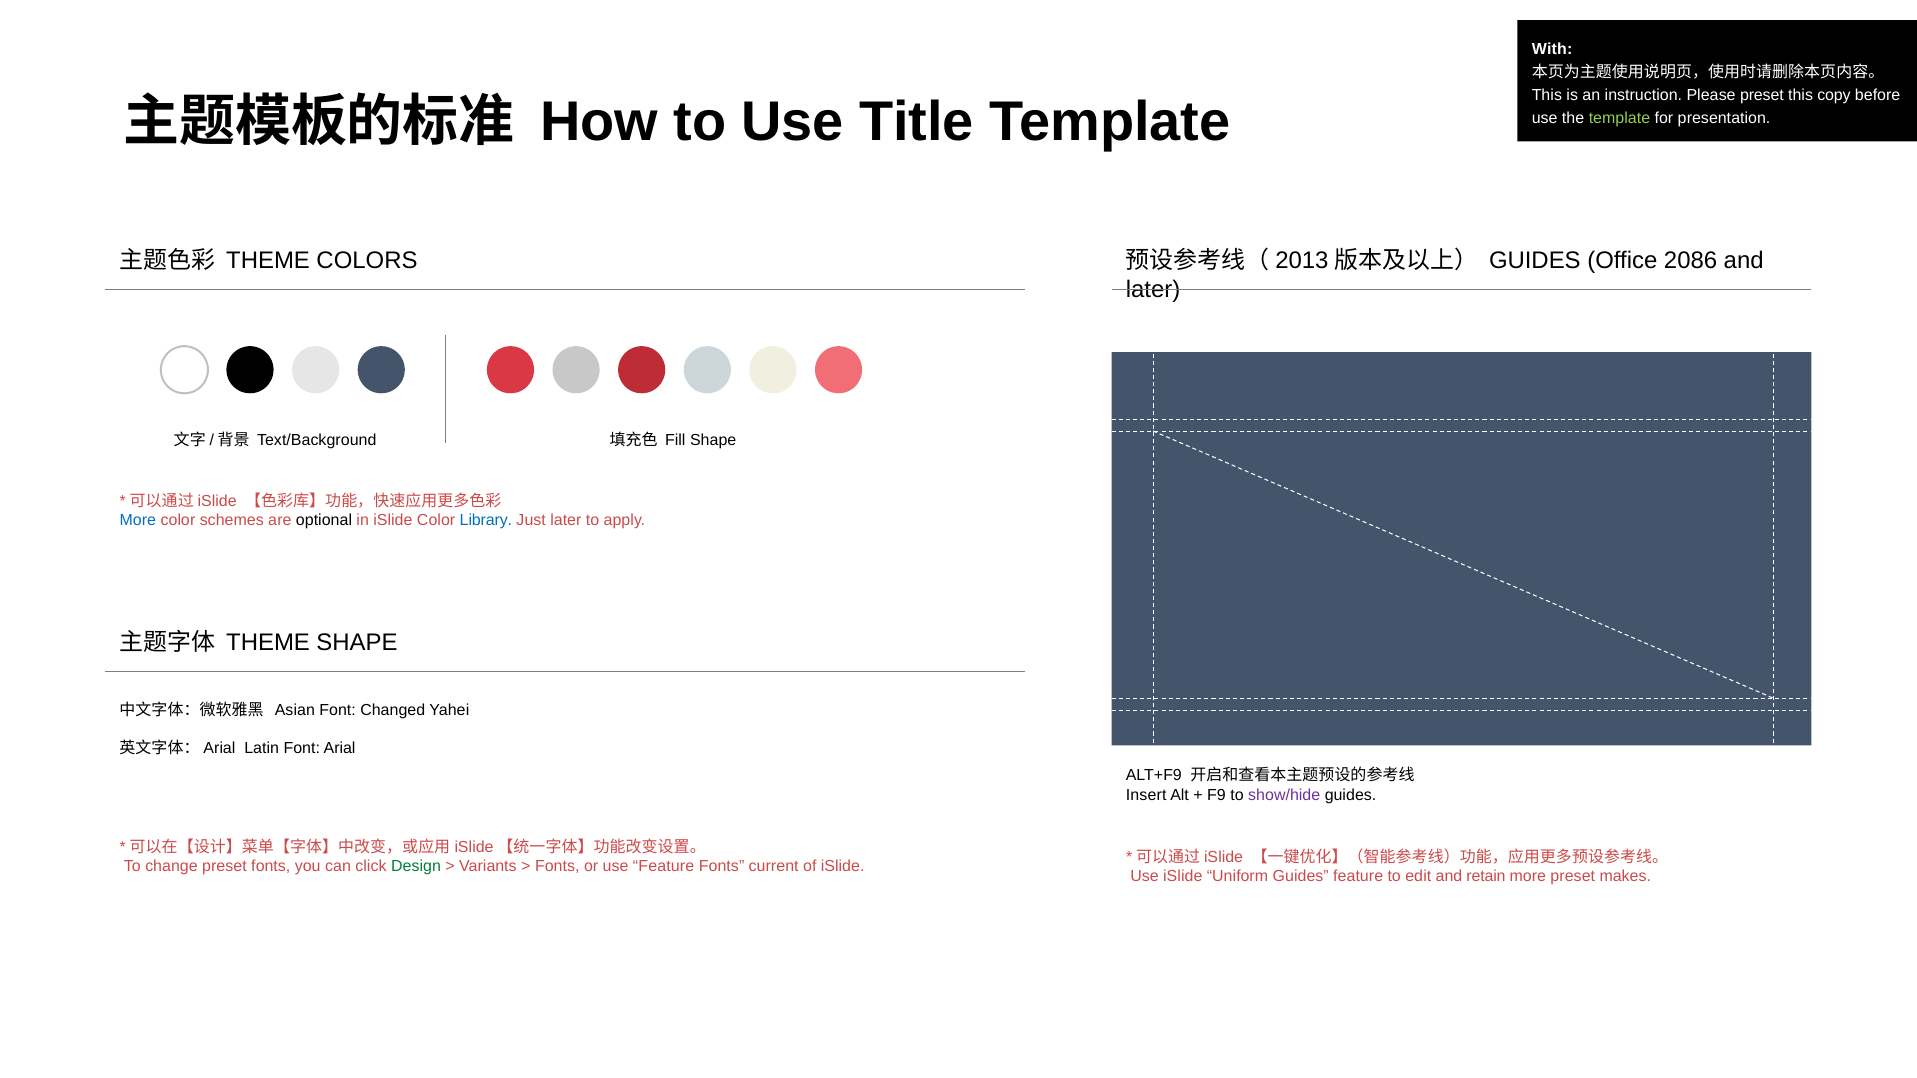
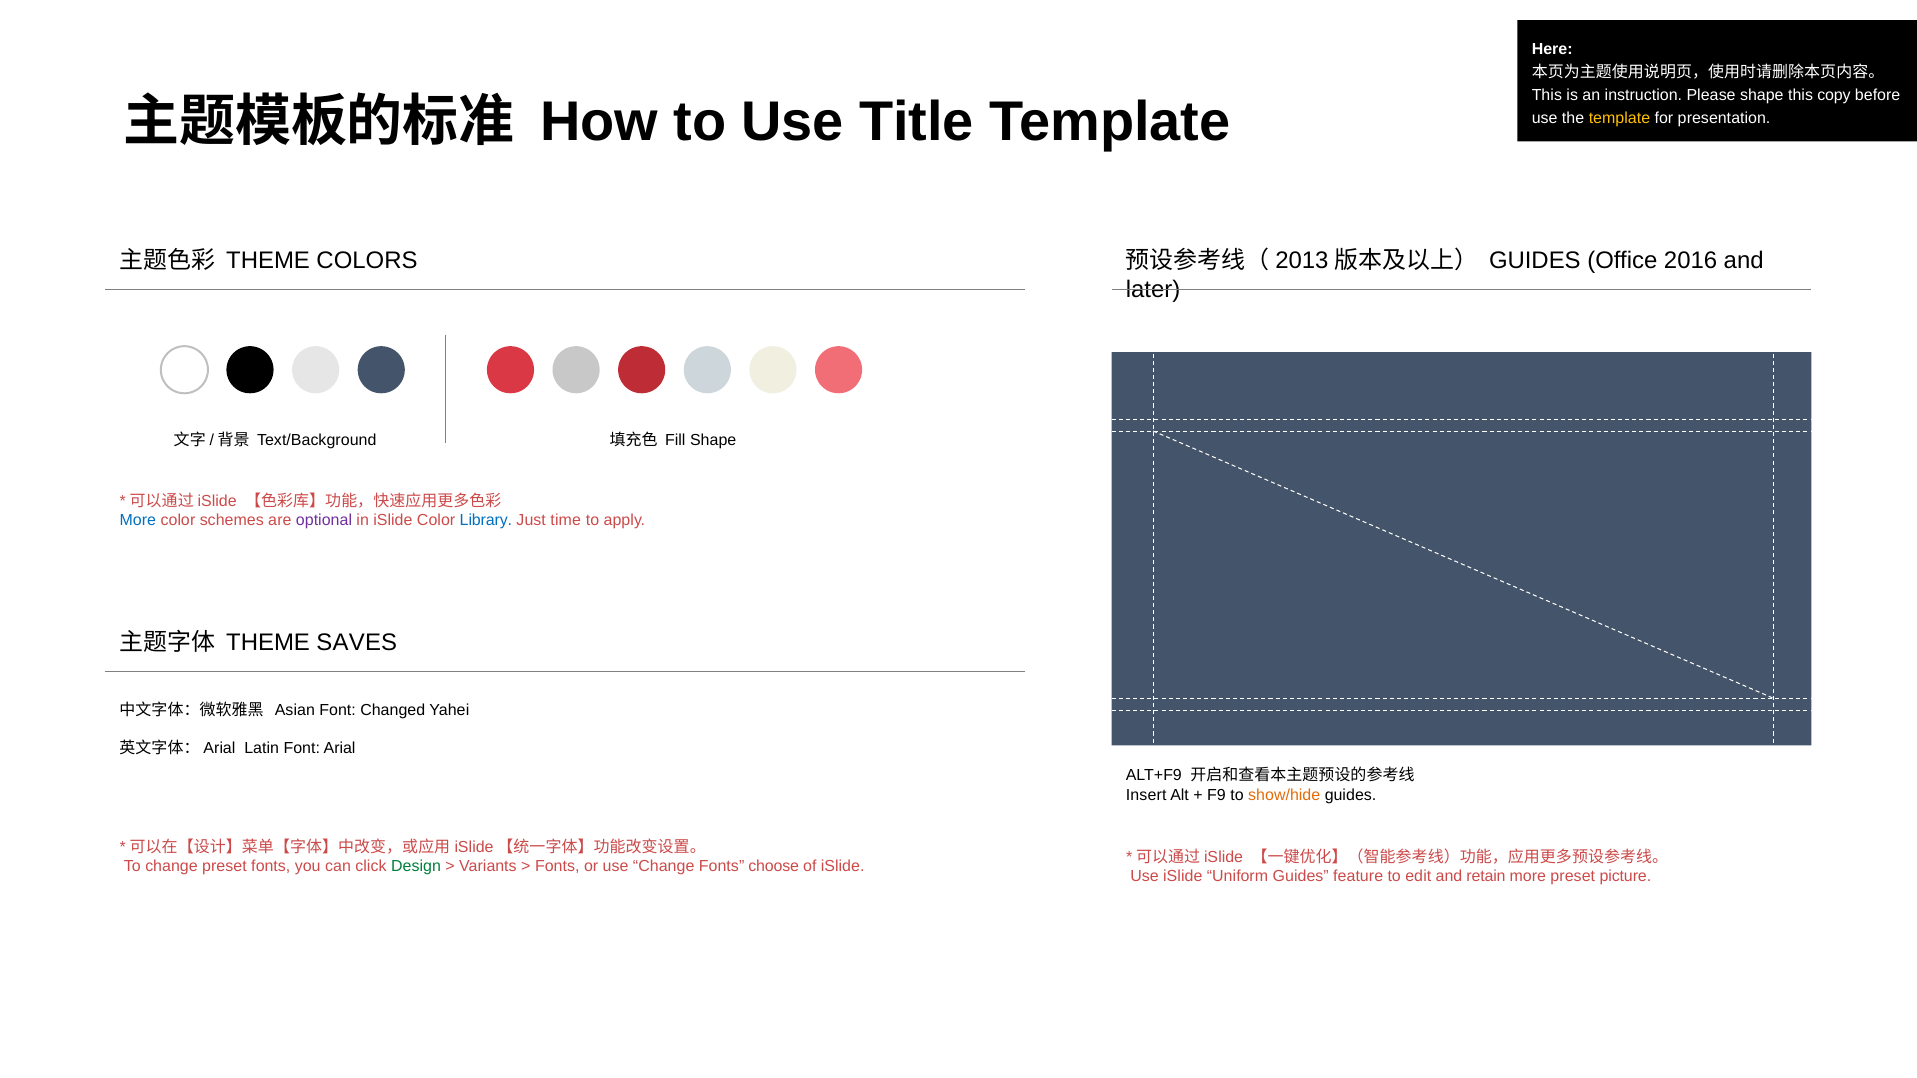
With: With -> Here (1552, 49)
Please preset: preset -> shape (1762, 95)
template colour: light green -> yellow (1619, 118)
2086: 2086 -> 2016 (1691, 261)
optional colour: black -> purple (324, 521)
Just later: later -> time (566, 521)
THEME SHAPE: SHAPE -> SAVES (357, 643)
show/hide colour: purple -> orange (1284, 795)
use Feature: Feature -> Change (664, 866)
current: current -> choose (774, 866)
makes: makes -> picture (1625, 876)
